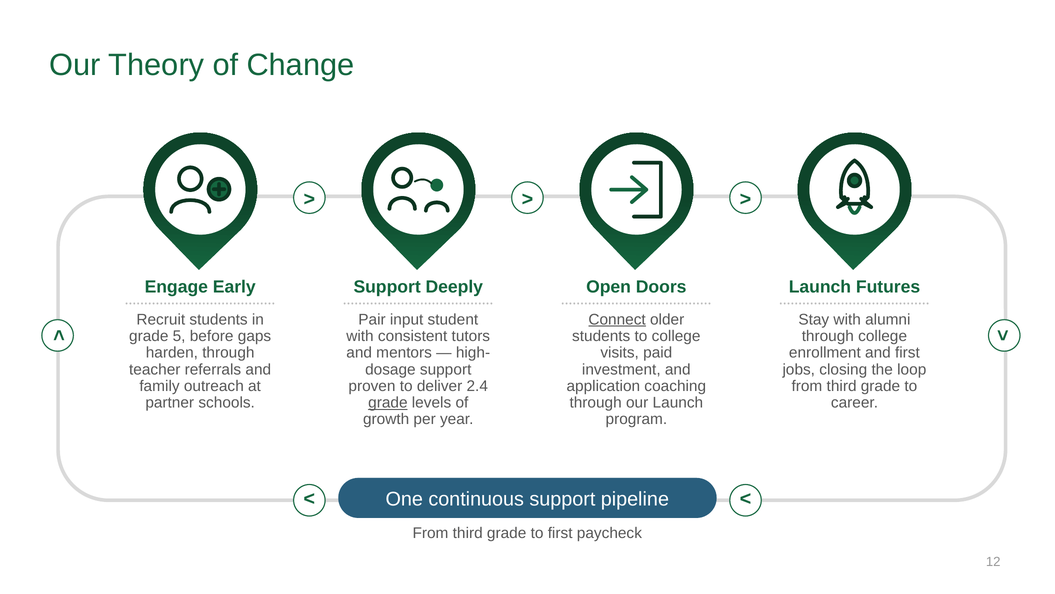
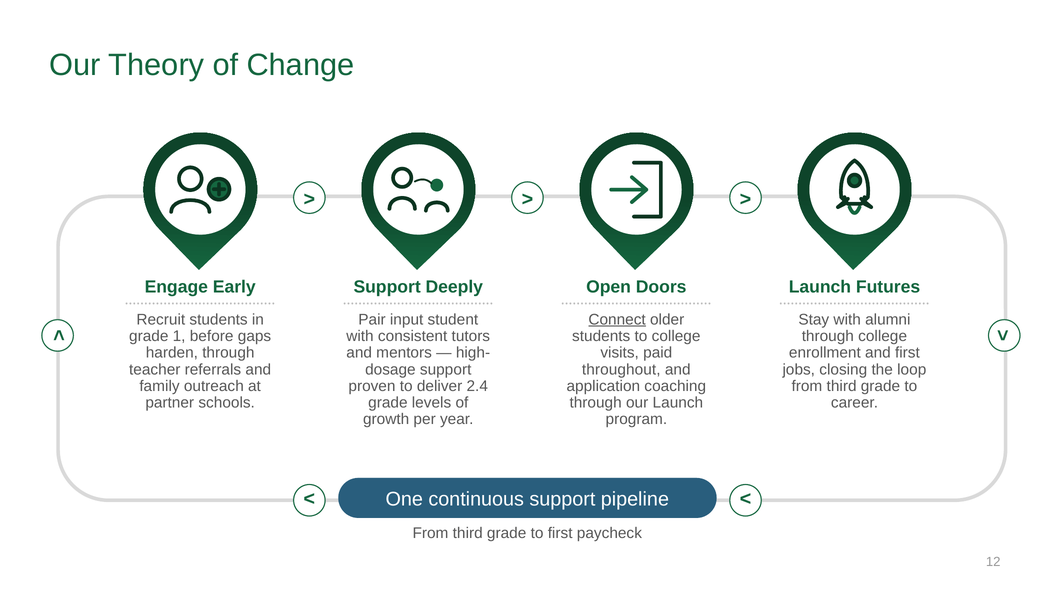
5: 5 -> 1 (179, 336)
investment: investment -> throughout (621, 369)
grade underline: present -> none (388, 402)
